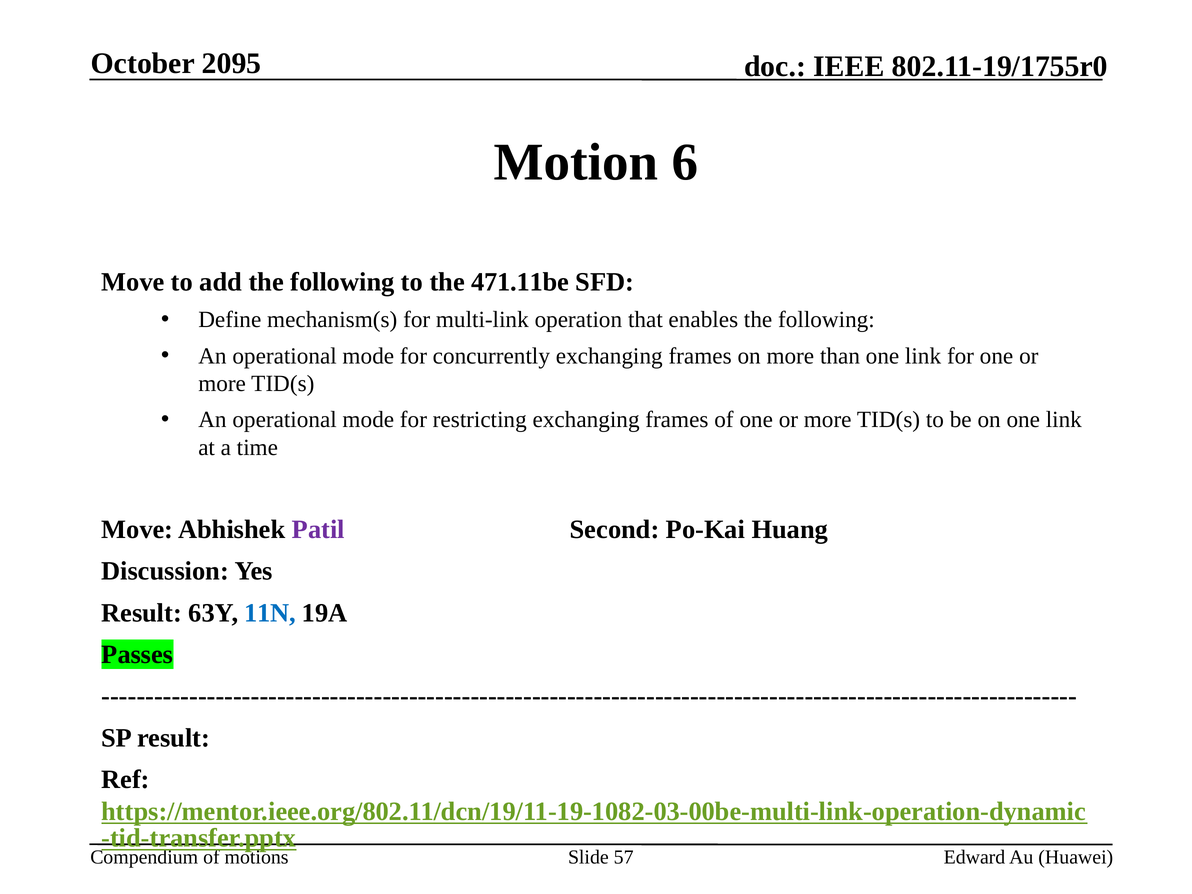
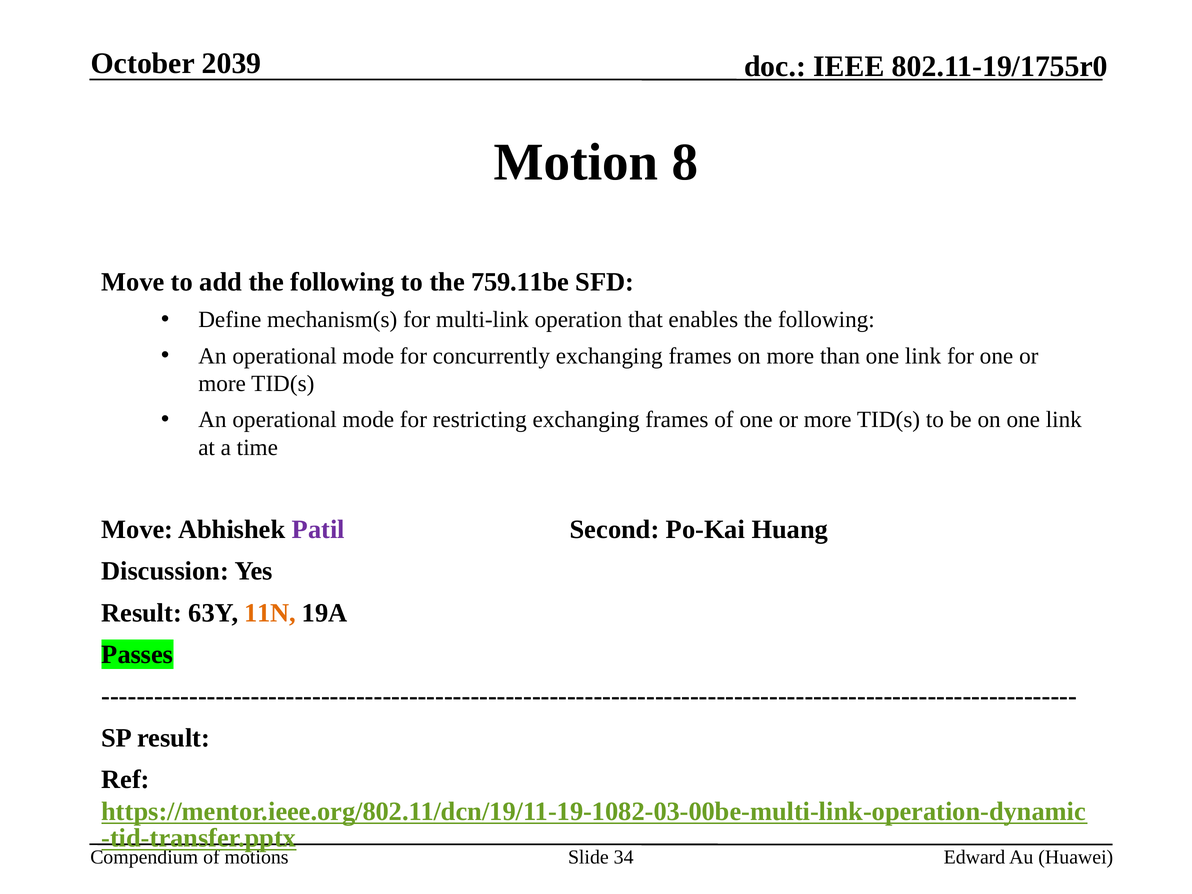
2095: 2095 -> 2039 (232, 63)
6: 6 -> 8 (685, 162)
471.11be: 471.11be -> 759.11be (520, 282)
11N colour: blue -> orange (270, 613)
57: 57 -> 34 (624, 857)
